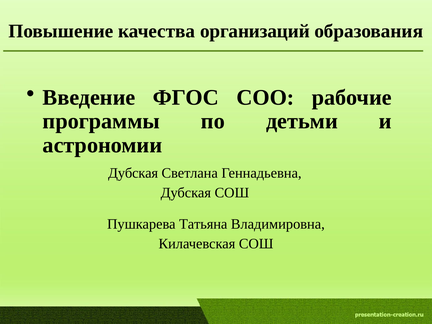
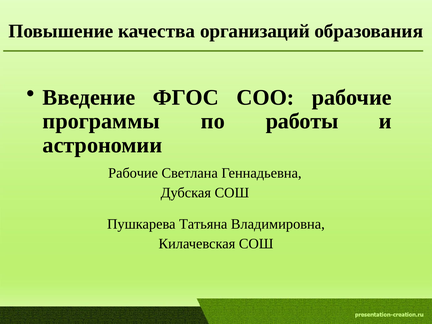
детьми: детьми -> работы (302, 121)
Дубская: Дубская -> Рабочие (133, 173)
